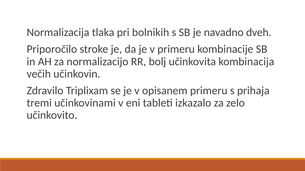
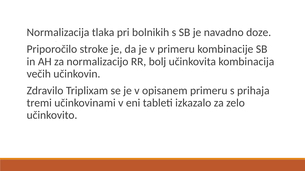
dveh: dveh -> doze (259, 33)
